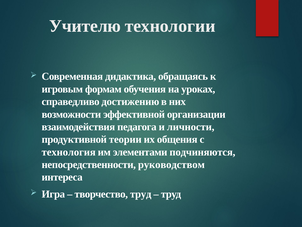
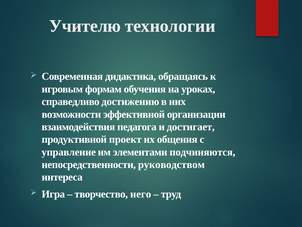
личности: личности -> достигает (191, 127)
теории: теории -> проект (125, 139)
технология: технология -> управление (69, 152)
творчество труд: труд -> него (141, 194)
